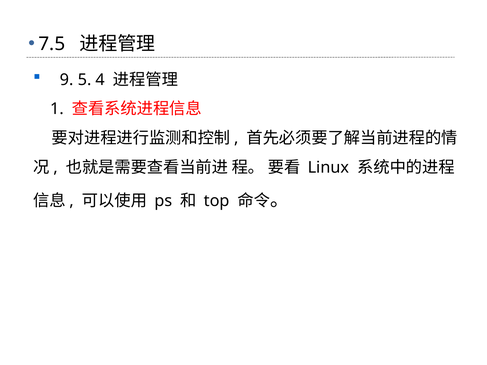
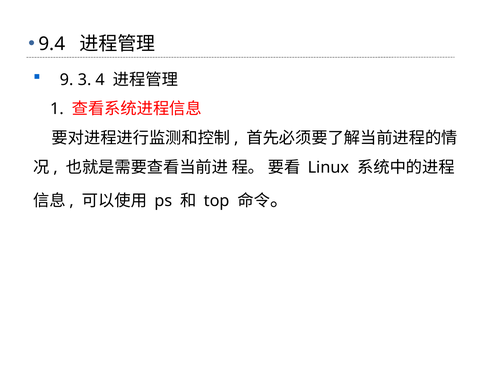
7.5: 7.5 -> 9.4 (52, 44)
5: 5 -> 3 (85, 80)
